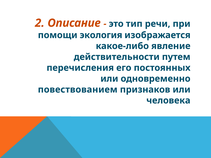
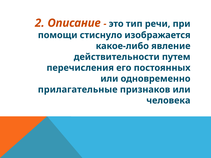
экология: экология -> стиснуло (101, 35)
повествованием: повествованием -> прилагательные (78, 90)
